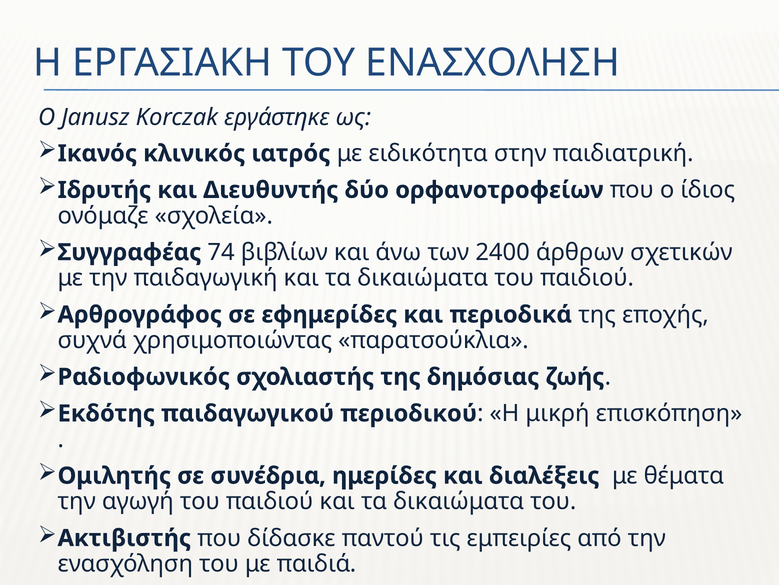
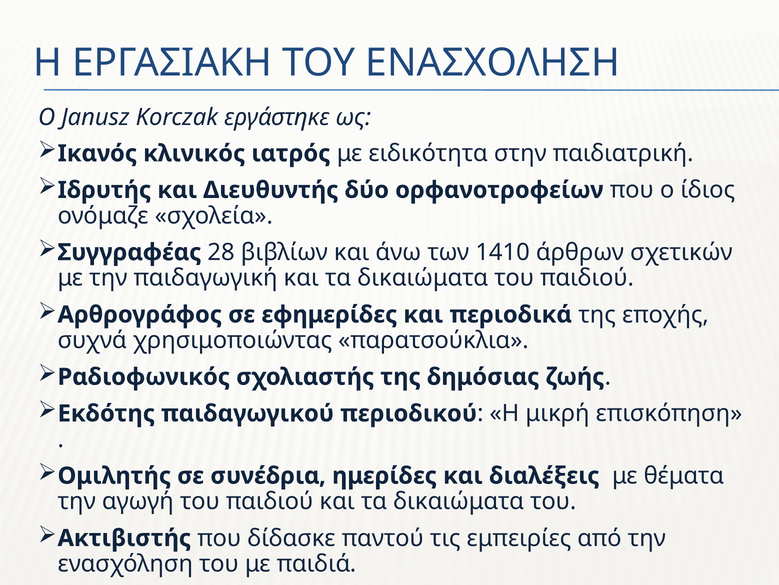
74: 74 -> 28 (221, 252)
2400: 2400 -> 1410 (503, 252)
